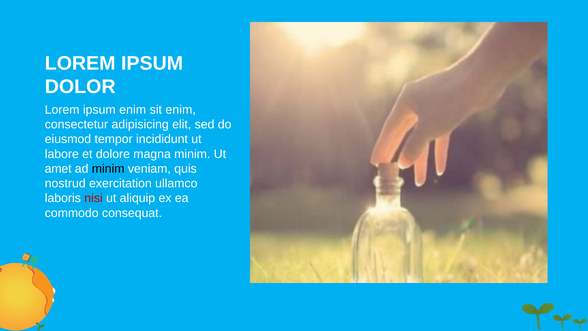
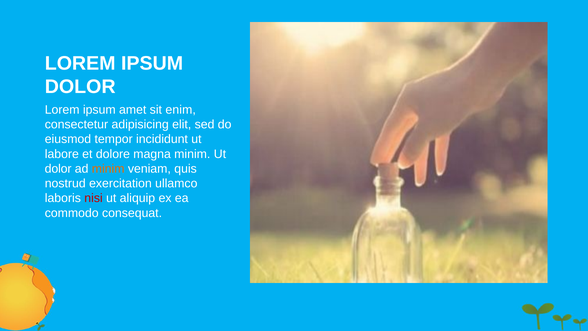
ipsum enim: enim -> amet (133, 110)
amet: amet -> dolor (58, 169)
minim colour: black -> orange (108, 169)
